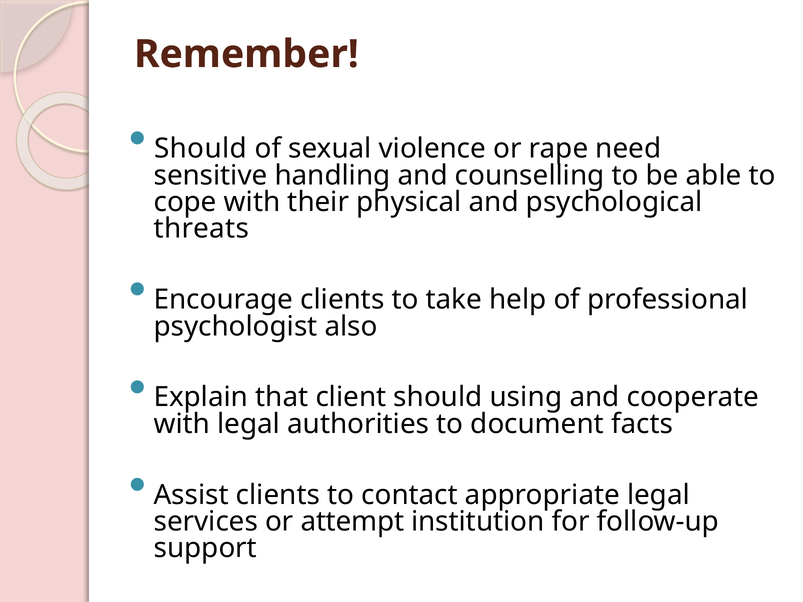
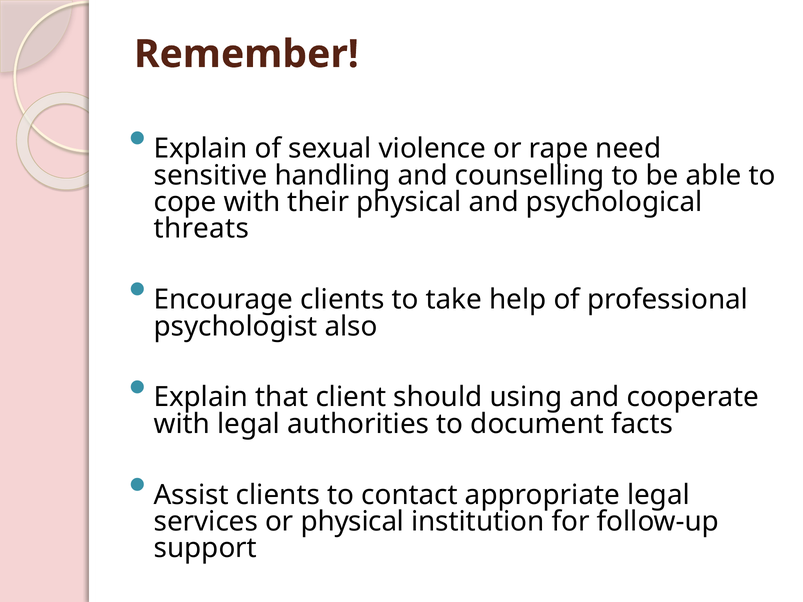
Should: Should -> Explain (201, 149)
or attempt: attempt -> physical (352, 522)
